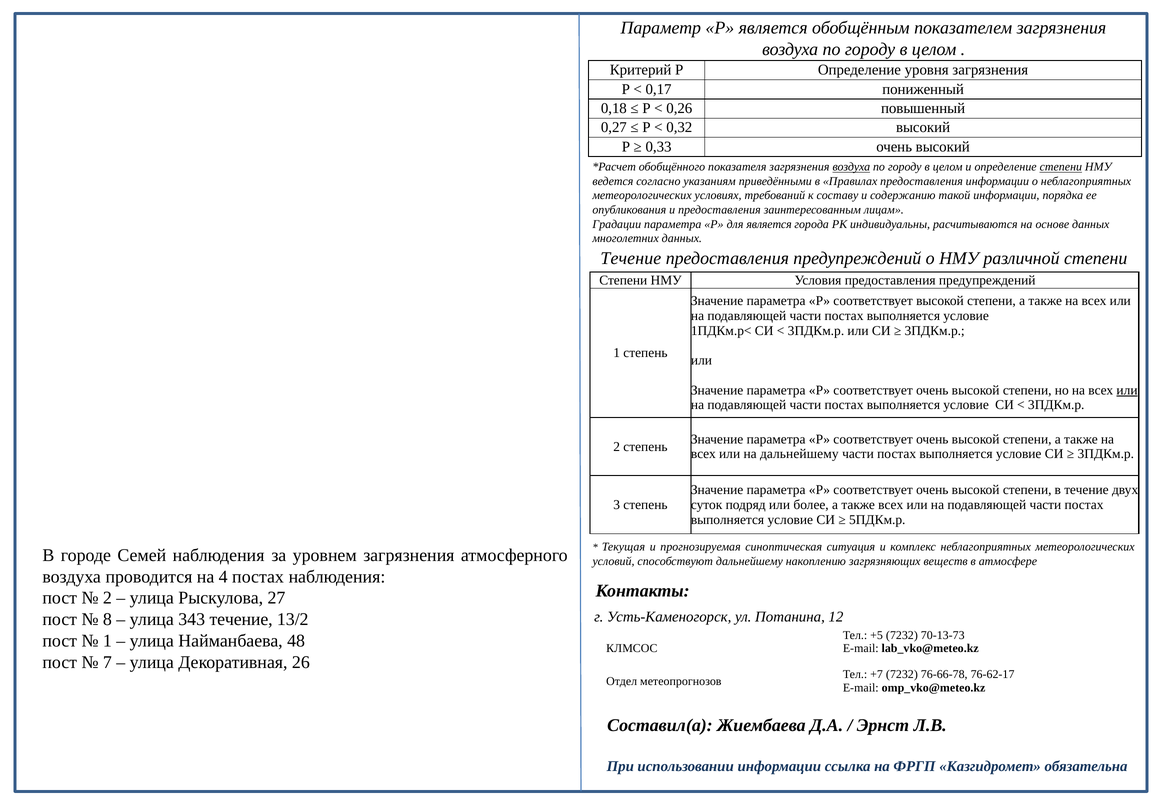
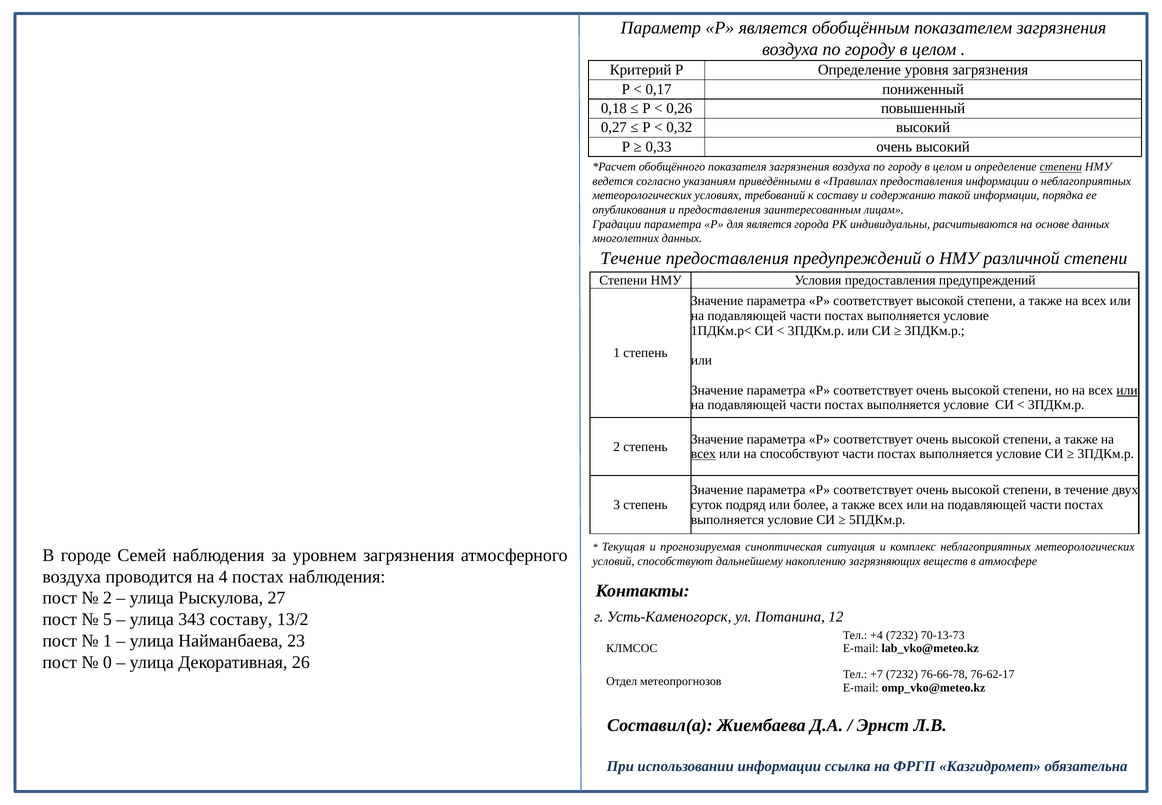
воздуха underline: present -> none (851, 167)
всех underline: none -> present (703, 454)
на дальнейшему: дальнейшему -> способствуют (799, 454)
8: 8 -> 5 (107, 619)
343 течение: течение -> составу (241, 619)
+5: +5 -> +4 (877, 635)
48: 48 -> 23 (296, 641)
7: 7 -> 0 (107, 662)
